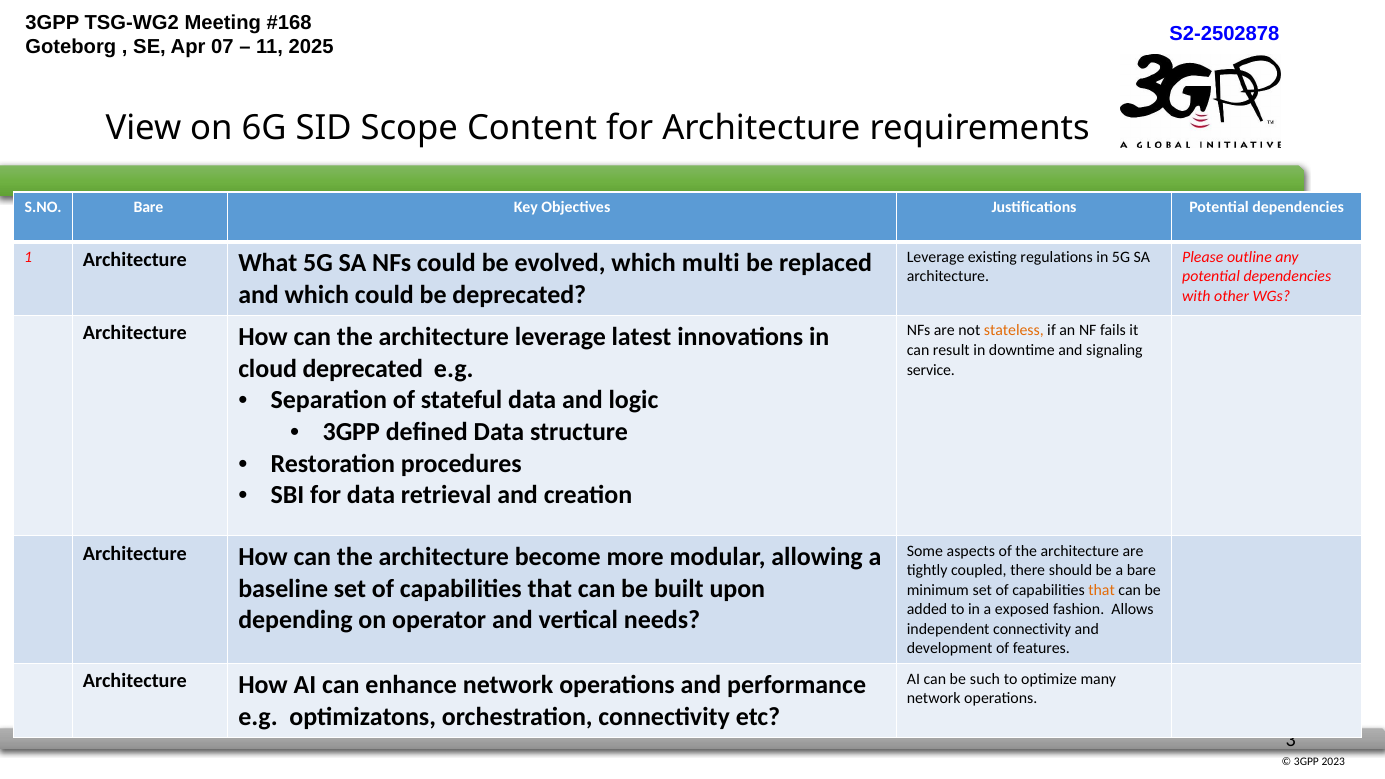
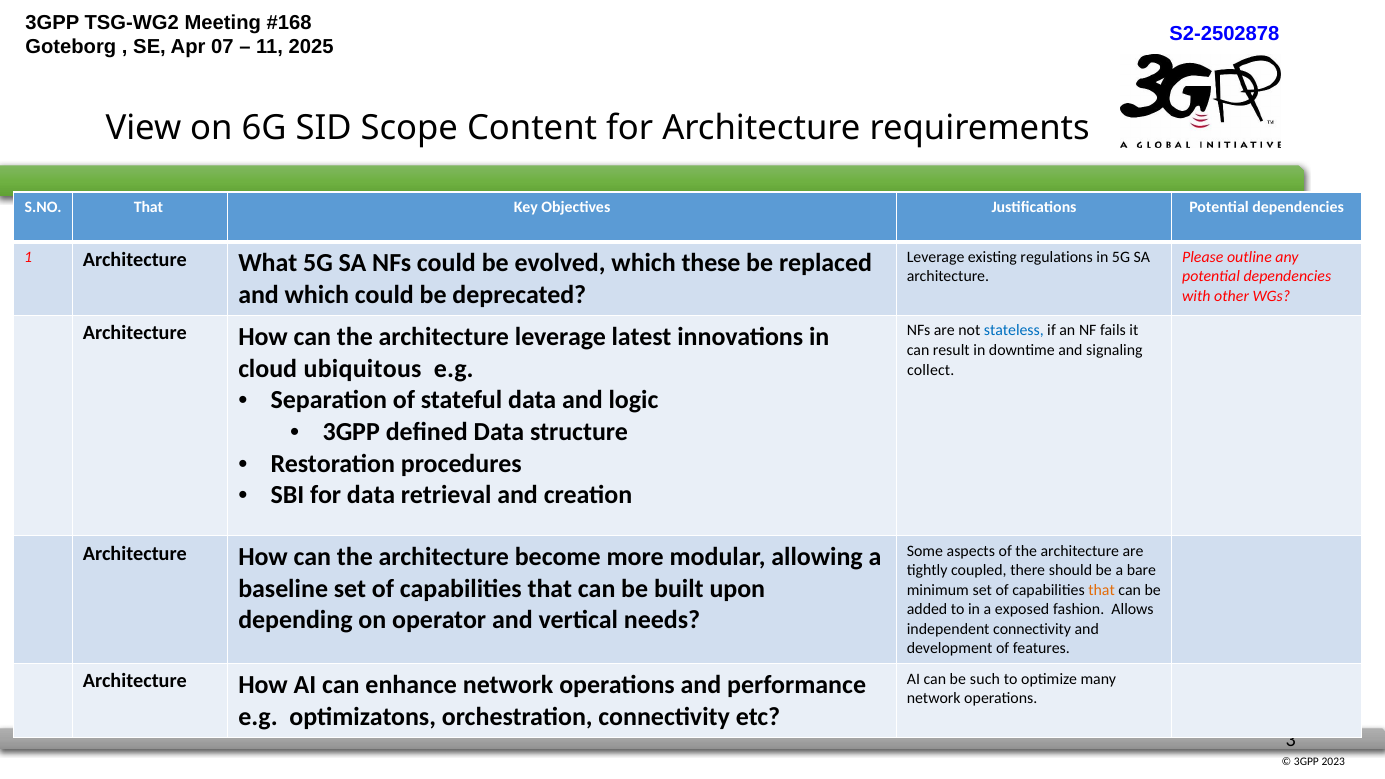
S.NO Bare: Bare -> That (148, 207)
multi: multi -> these (711, 263)
stateless colour: orange -> blue (1014, 331)
cloud deprecated: deprecated -> ubiquitous (363, 369)
service: service -> collect (931, 370)
